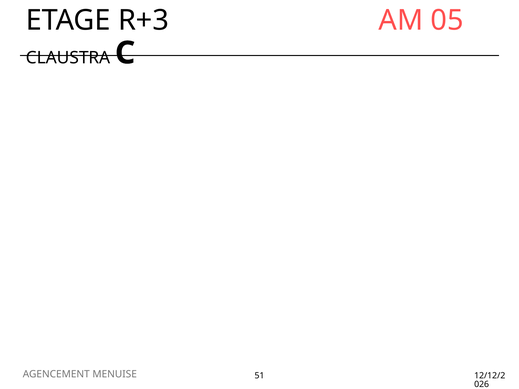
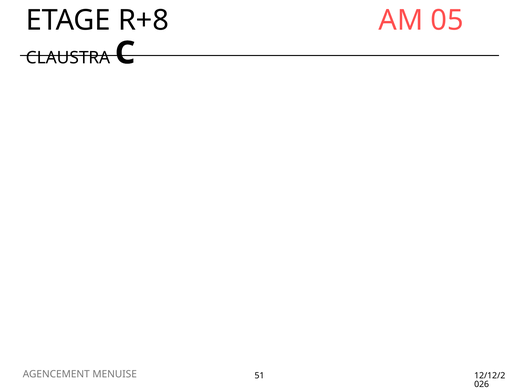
R+3: R+3 -> R+8 (144, 20)
